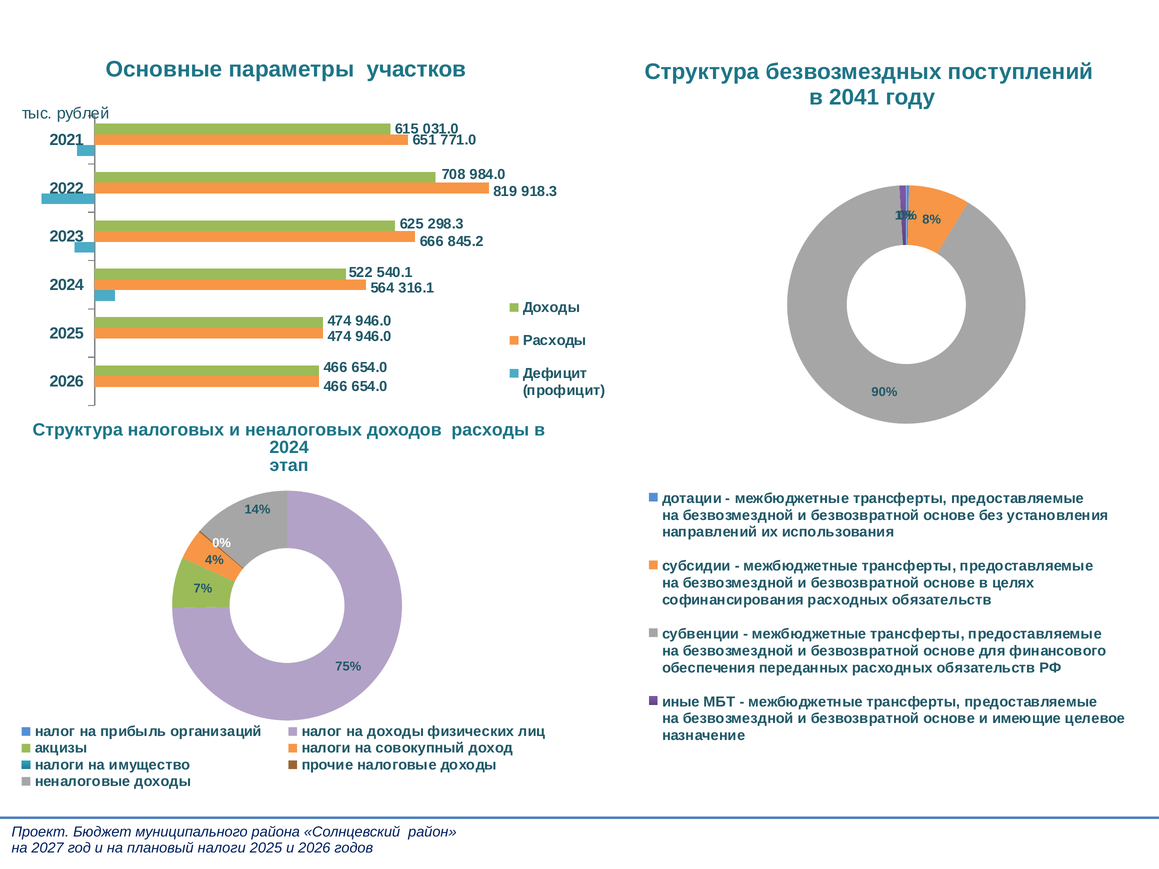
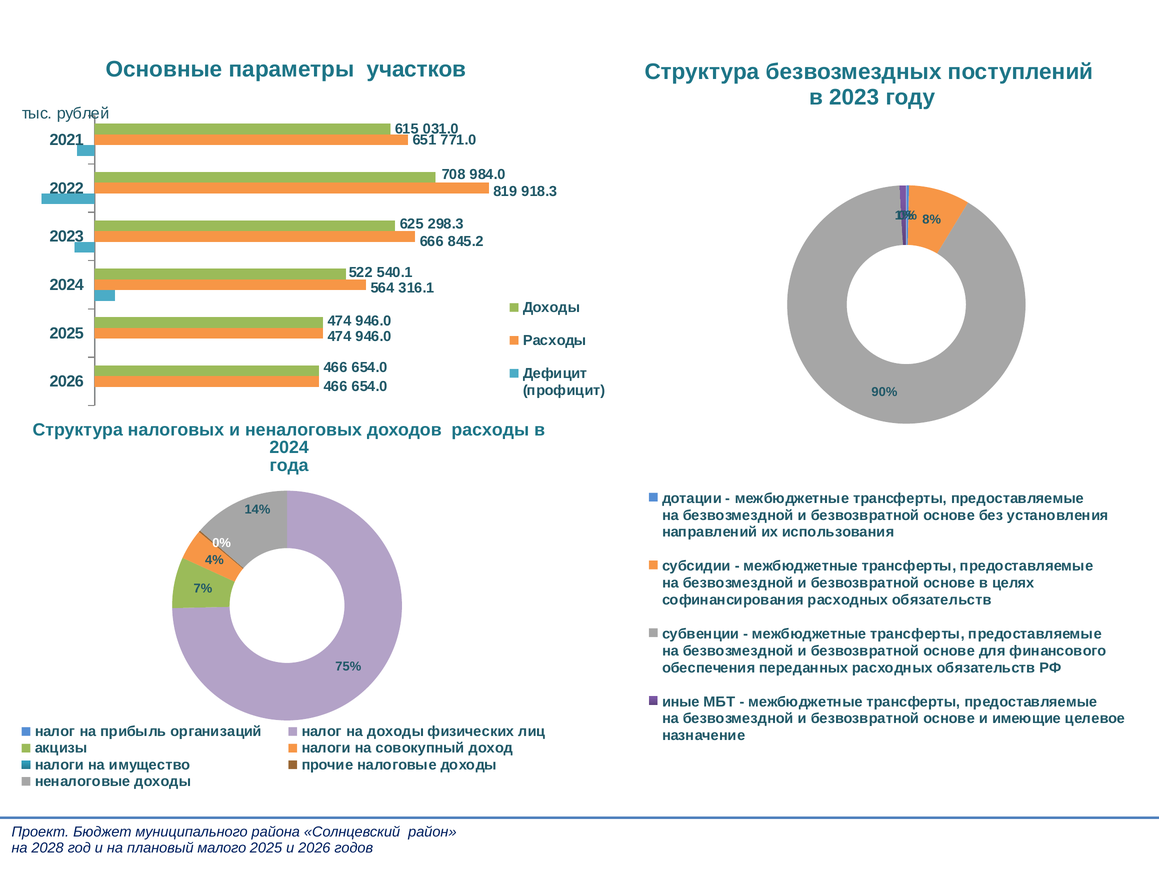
в 2041: 2041 -> 2023 (854, 97)
этап: этап -> года (289, 466)
2027: 2027 -> 2028 (48, 848)
плановый налоги: налоги -> малого (222, 848)
